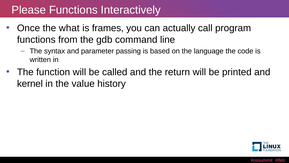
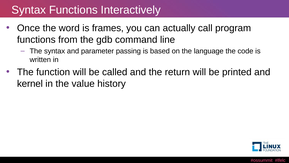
Please: Please -> Syntax (29, 10)
what: what -> word (69, 28)
